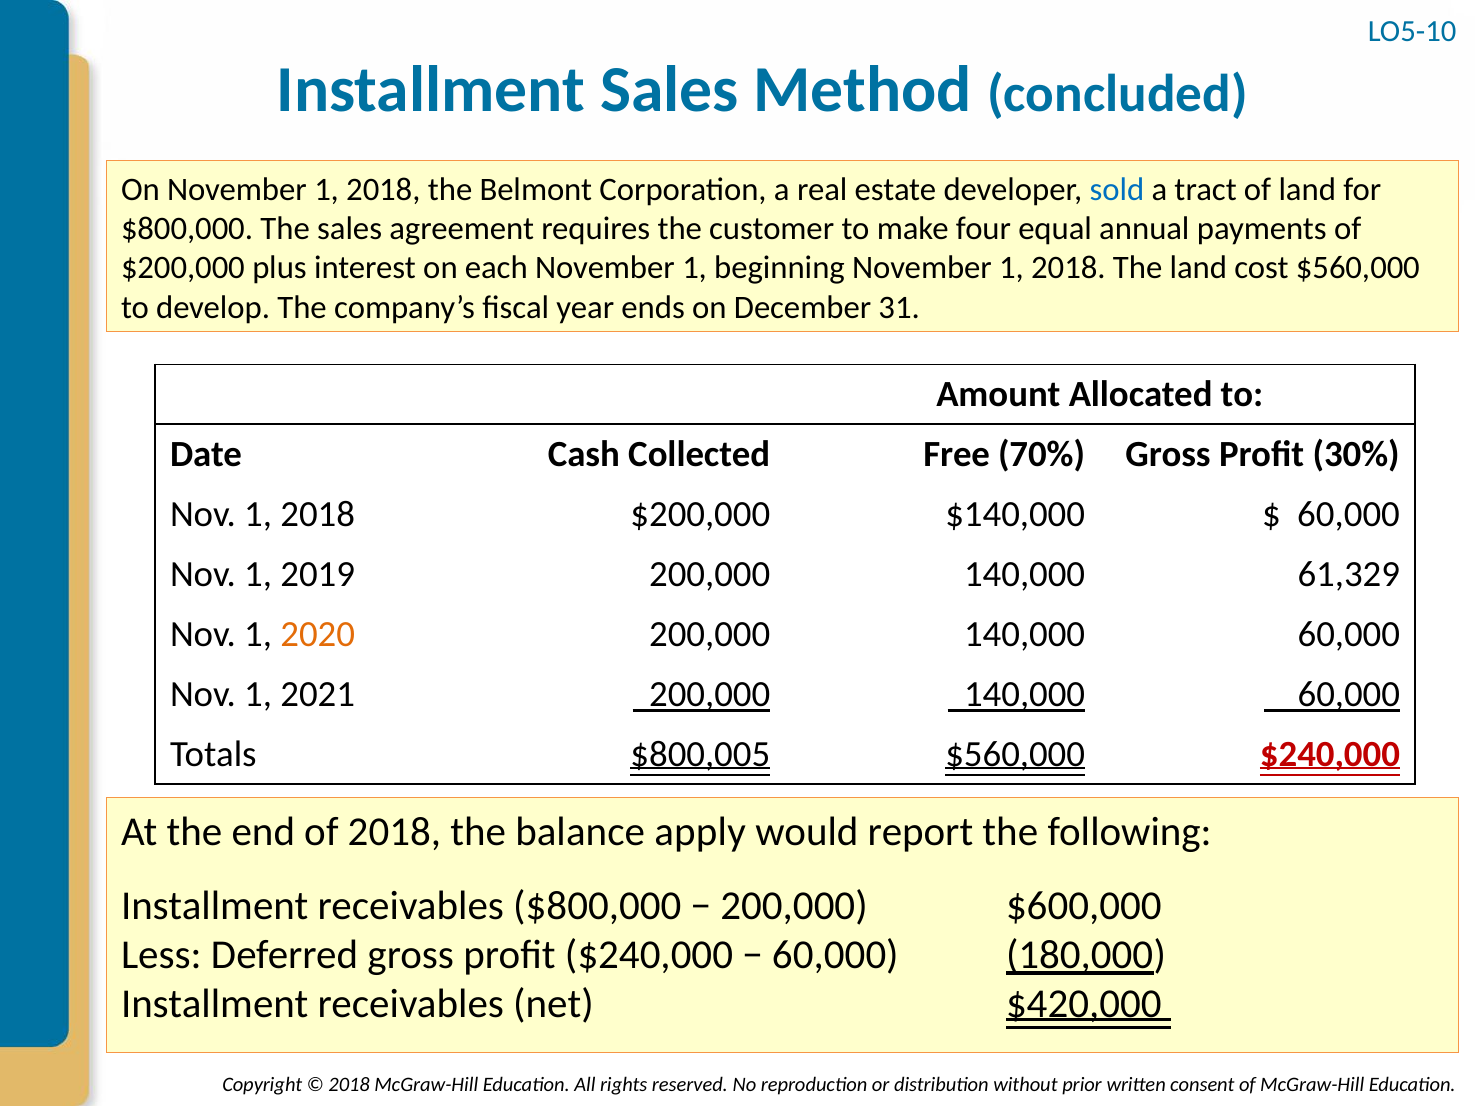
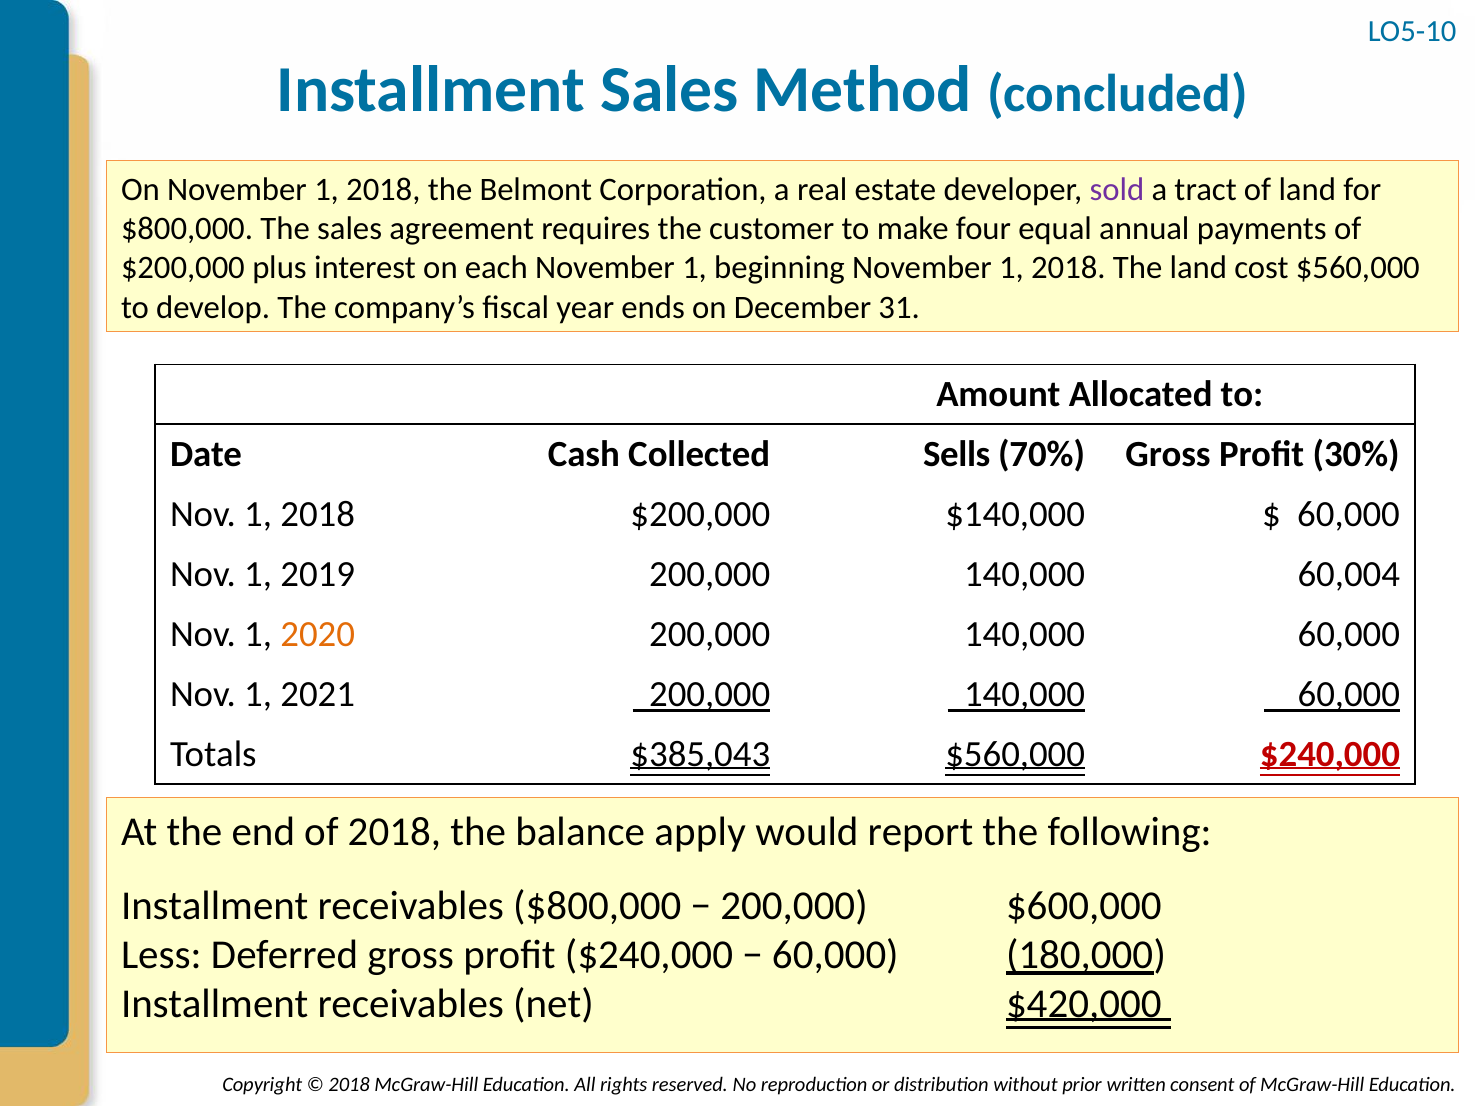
sold colour: blue -> purple (1117, 190)
Free: Free -> Sells (957, 455)
61,329: 61,329 -> 60,004 (1349, 574)
$800,005: $800,005 -> $385,043 (700, 754)
